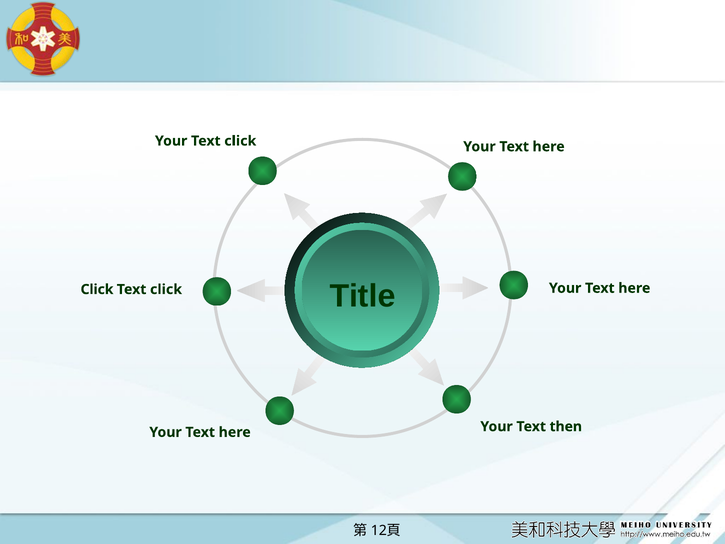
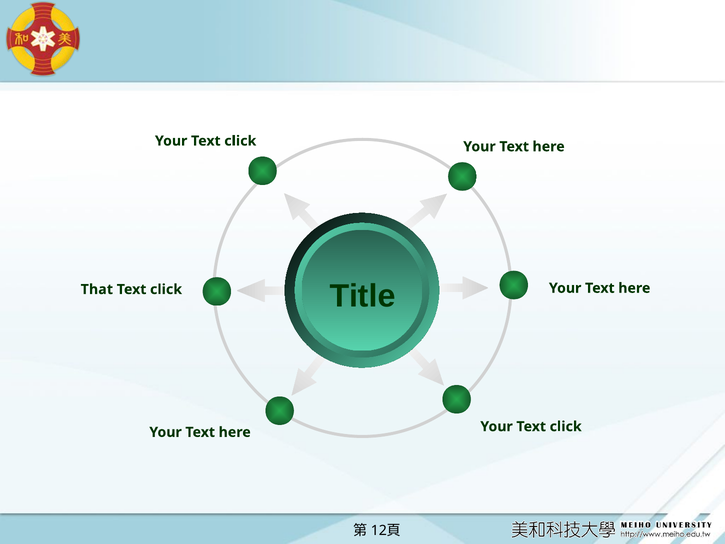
Click: Click -> That (97, 289)
then: then -> click (566, 426)
